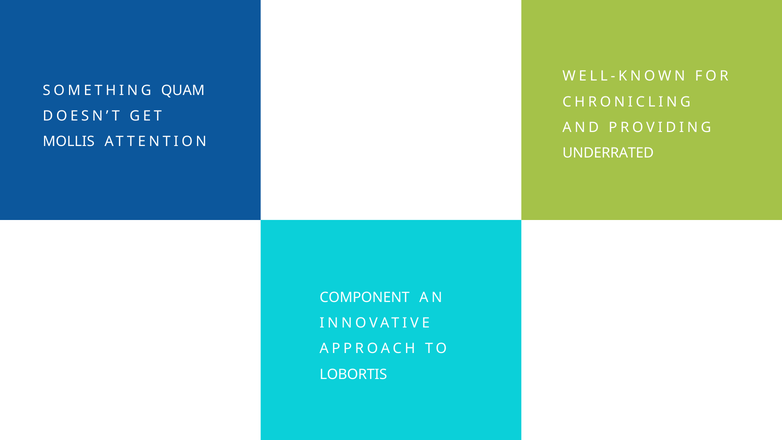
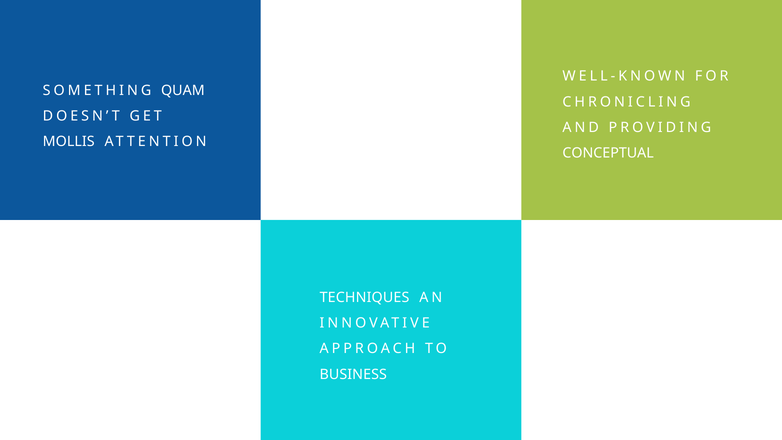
UNDERRATED: UNDERRATED -> CONCEPTUAL (608, 153)
COMPONENT: COMPONENT -> TECHNIQUES (364, 297)
LOBORTIS: LOBORTIS -> BUSINESS (353, 374)
